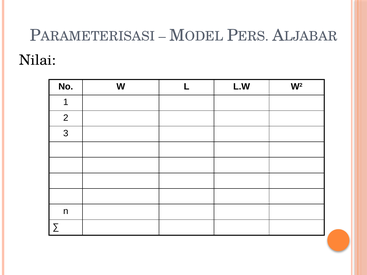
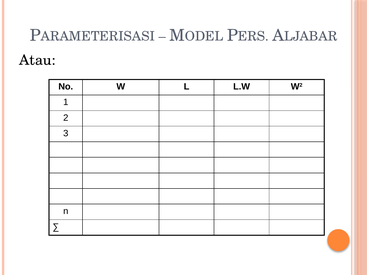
Nilai: Nilai -> Atau (37, 60)
